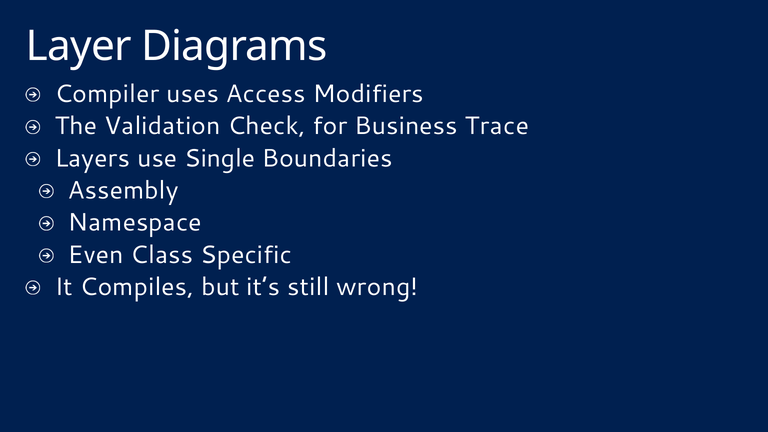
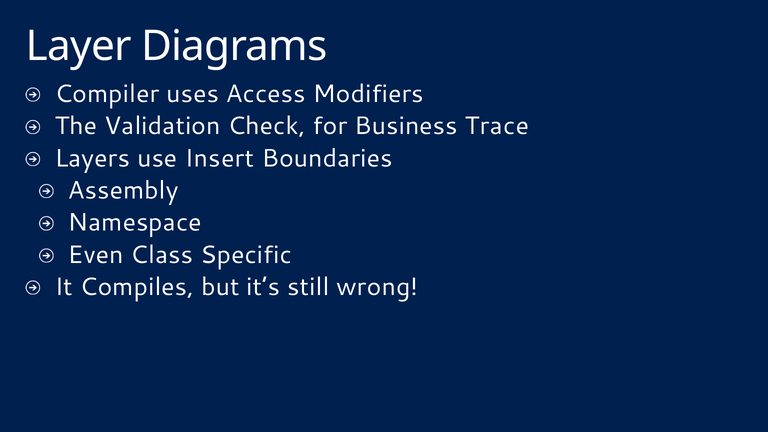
Single: Single -> Insert (219, 158)
